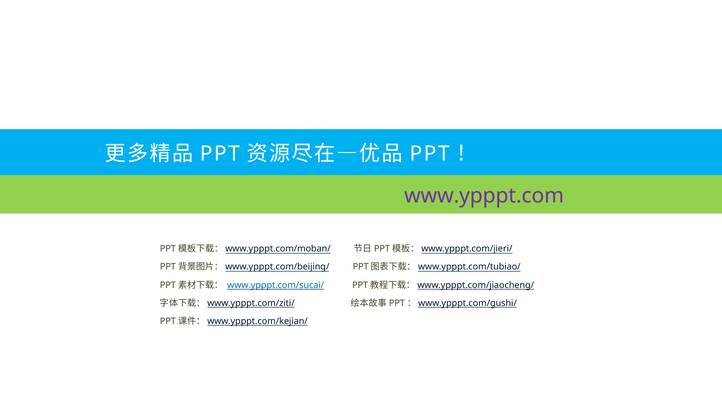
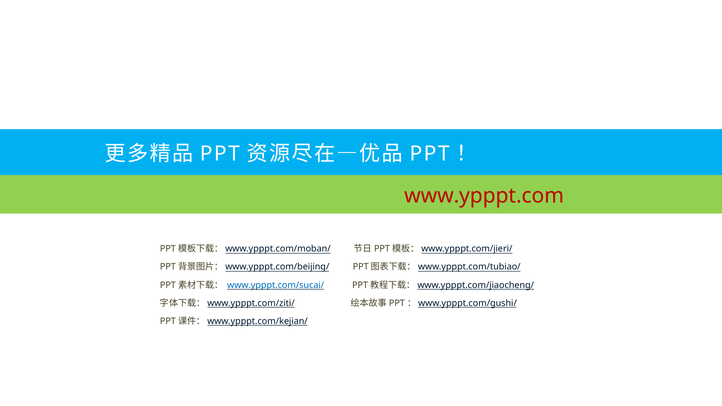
www.ypppt.com colour: purple -> red (484, 196)
